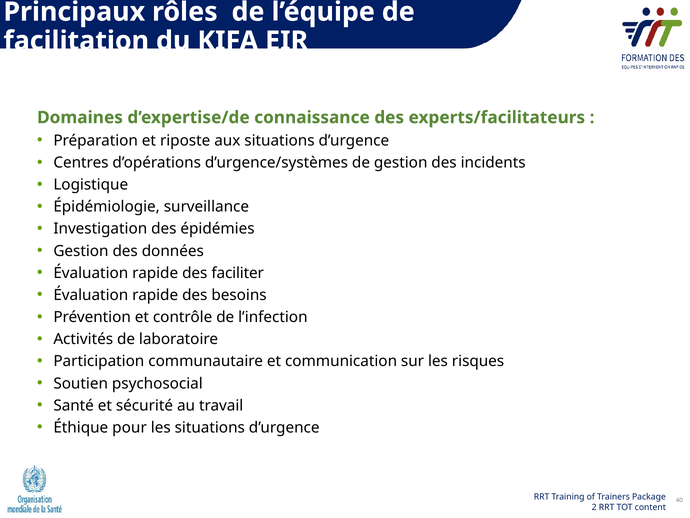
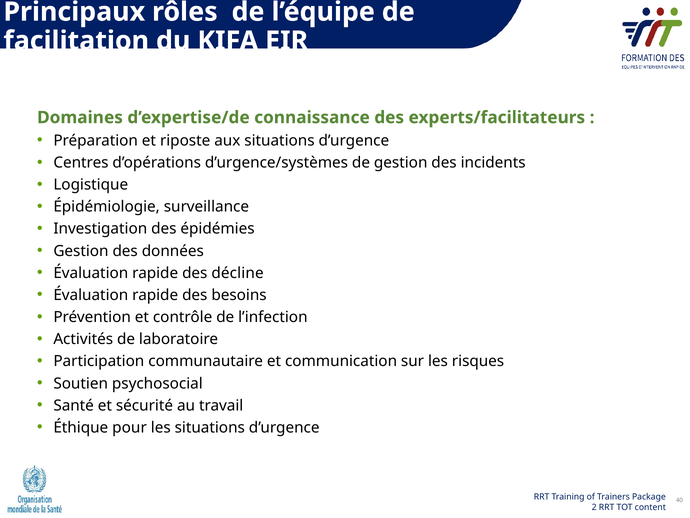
faciliter: faciliter -> décline (238, 273)
